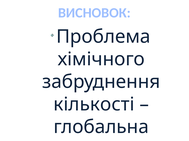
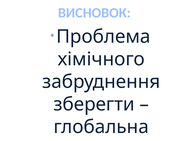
кількості: кількості -> зберегти (94, 105)
